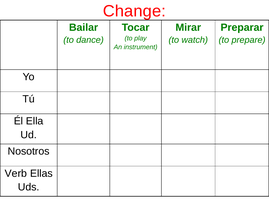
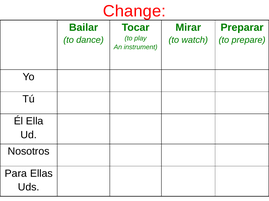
Verb: Verb -> Para (16, 174)
